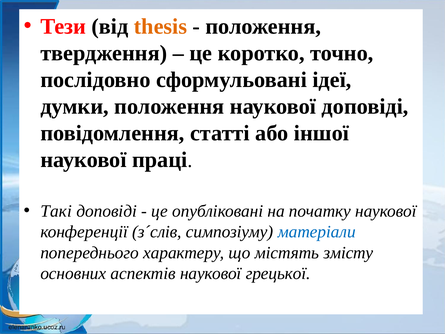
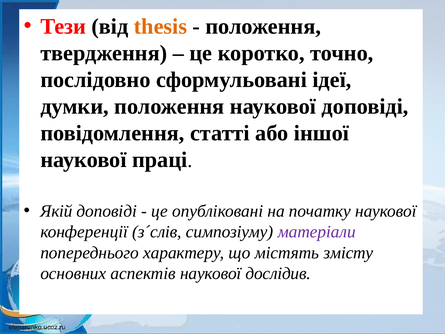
Такі: Такі -> Якій (56, 211)
матеріали colour: blue -> purple (317, 232)
грецької: грецької -> дослідив (278, 273)
